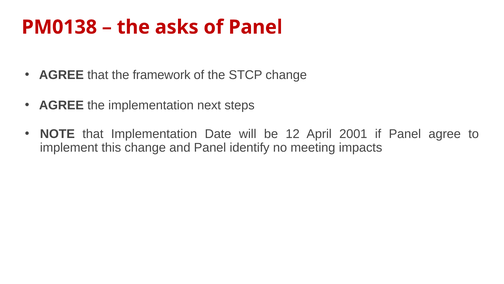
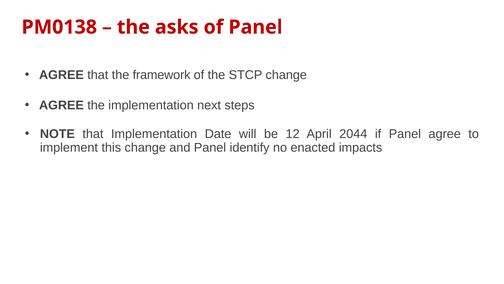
2001: 2001 -> 2044 (353, 134)
meeting: meeting -> enacted (313, 147)
